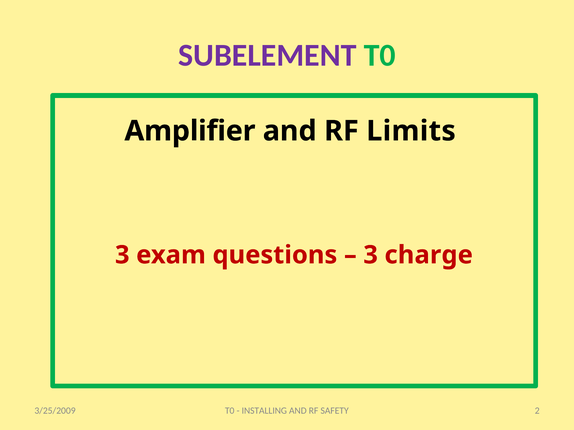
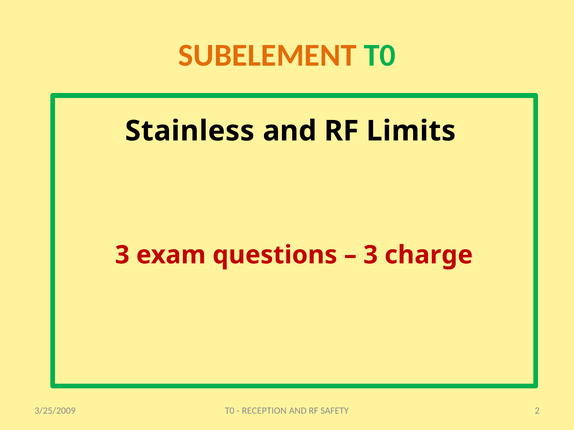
SUBELEMENT colour: purple -> orange (267, 55)
Amplifier: Amplifier -> Stainless (190, 131)
INSTALLING: INSTALLING -> RECEPTION (264, 411)
